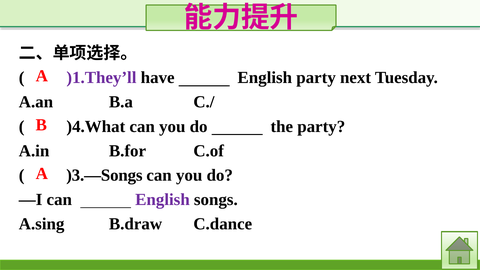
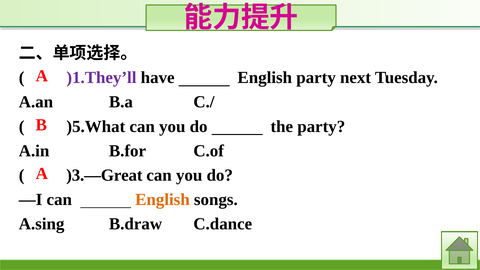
)4.What: )4.What -> )5.What (96, 126)
)3.—Songs: )3.—Songs -> )3.—Great (104, 175)
English colour: purple -> orange (162, 200)
